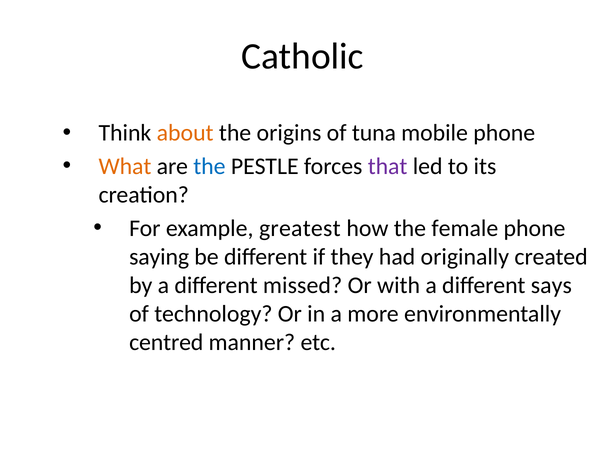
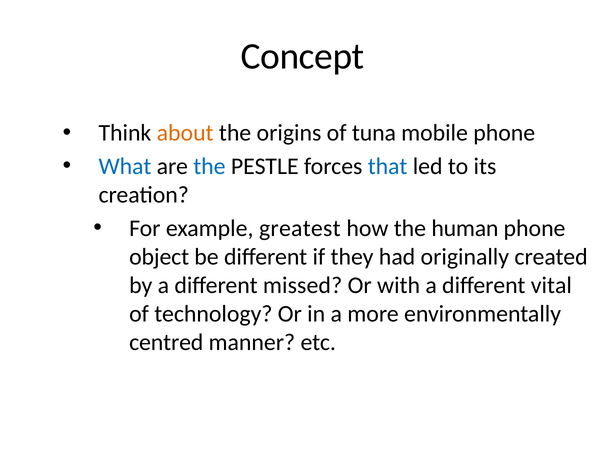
Catholic: Catholic -> Concept (302, 56)
What colour: orange -> blue (125, 166)
that colour: purple -> blue (388, 166)
female: female -> human (465, 228)
saying: saying -> object (159, 257)
says: says -> vital (551, 285)
